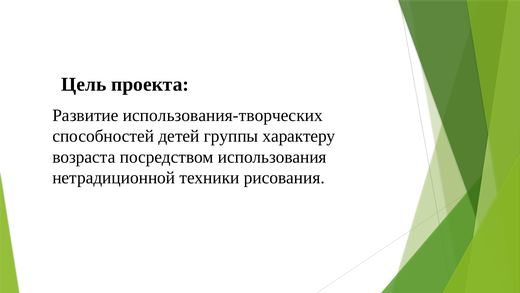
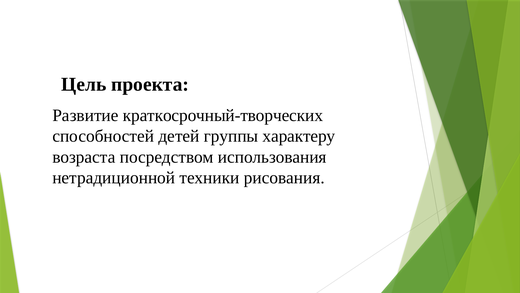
использования-творческих: использования-творческих -> краткосрочный-творческих (223, 115)
